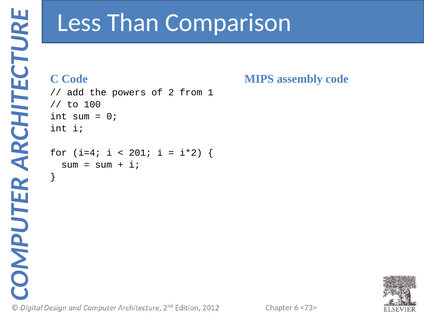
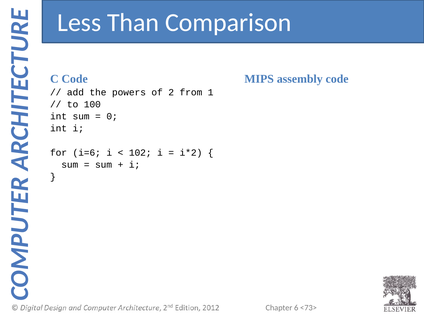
i=4: i=4 -> i=6 (87, 153)
201: 201 -> 102 (140, 153)
